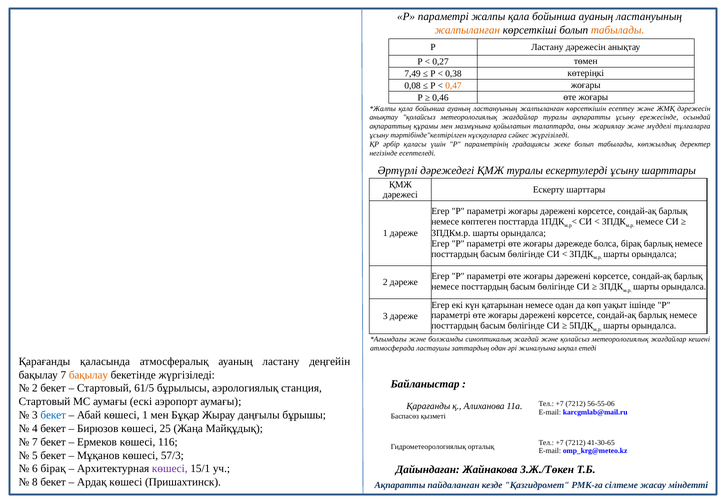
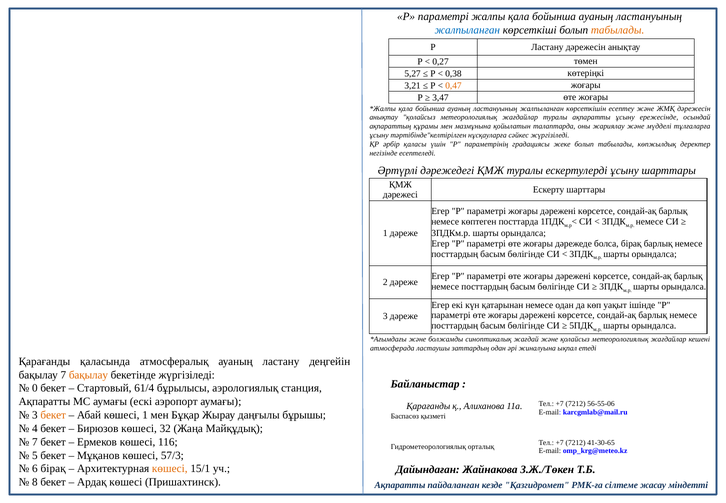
жалпыланған colour: orange -> blue (467, 30)
7,49: 7,49 -> 5,27 (413, 73)
0,08: 0,08 -> 3,21 (413, 85)
0,46: 0,46 -> 3,47 (440, 97)
2: 2 -> 0 (35, 388)
61/5: 61/5 -> 61/4 (144, 388)
Стартовый: Стартовый -> Ақпаратты (45, 401)
бекет colour: blue -> orange (53, 415)
25: 25 -> 32 (165, 428)
көшесі colour: purple -> orange (170, 468)
